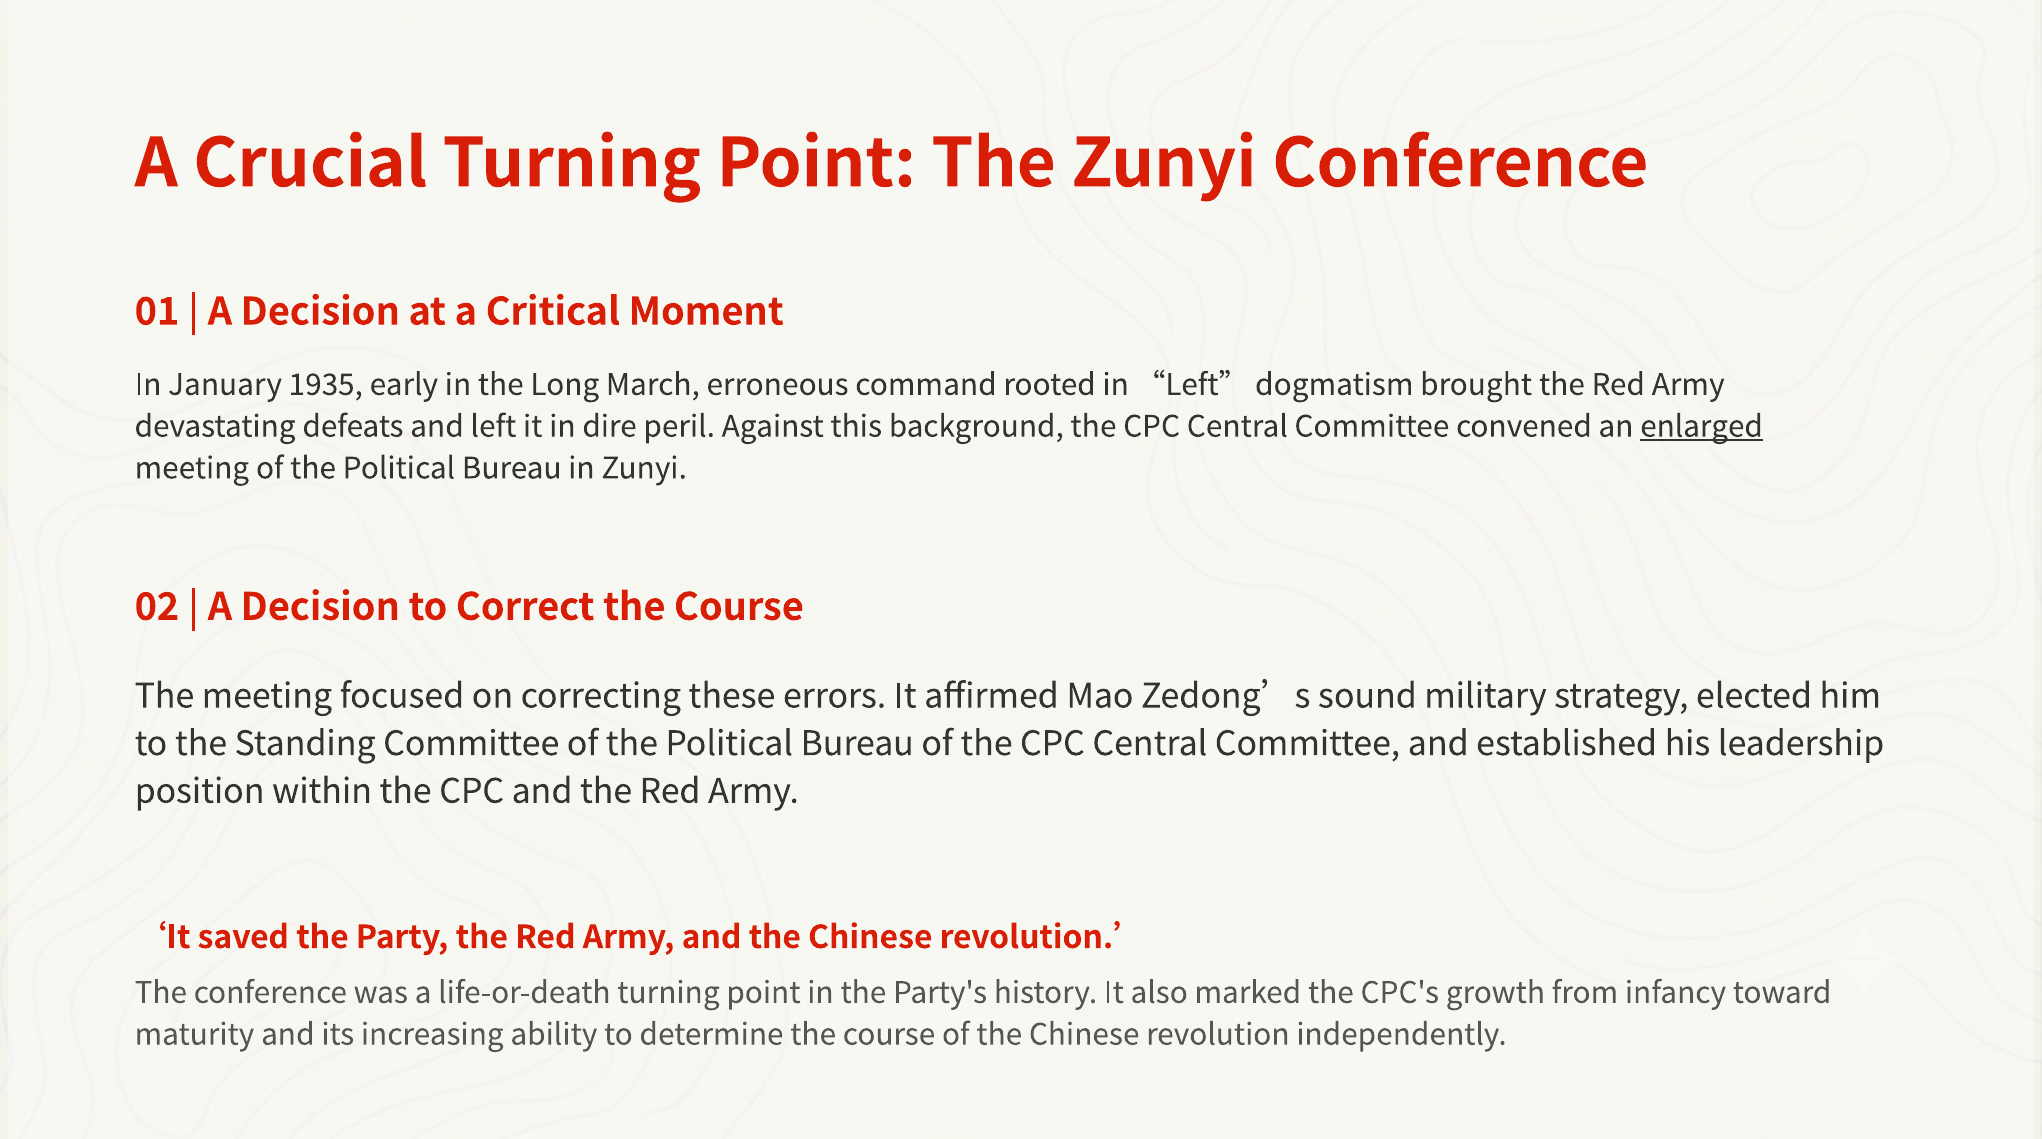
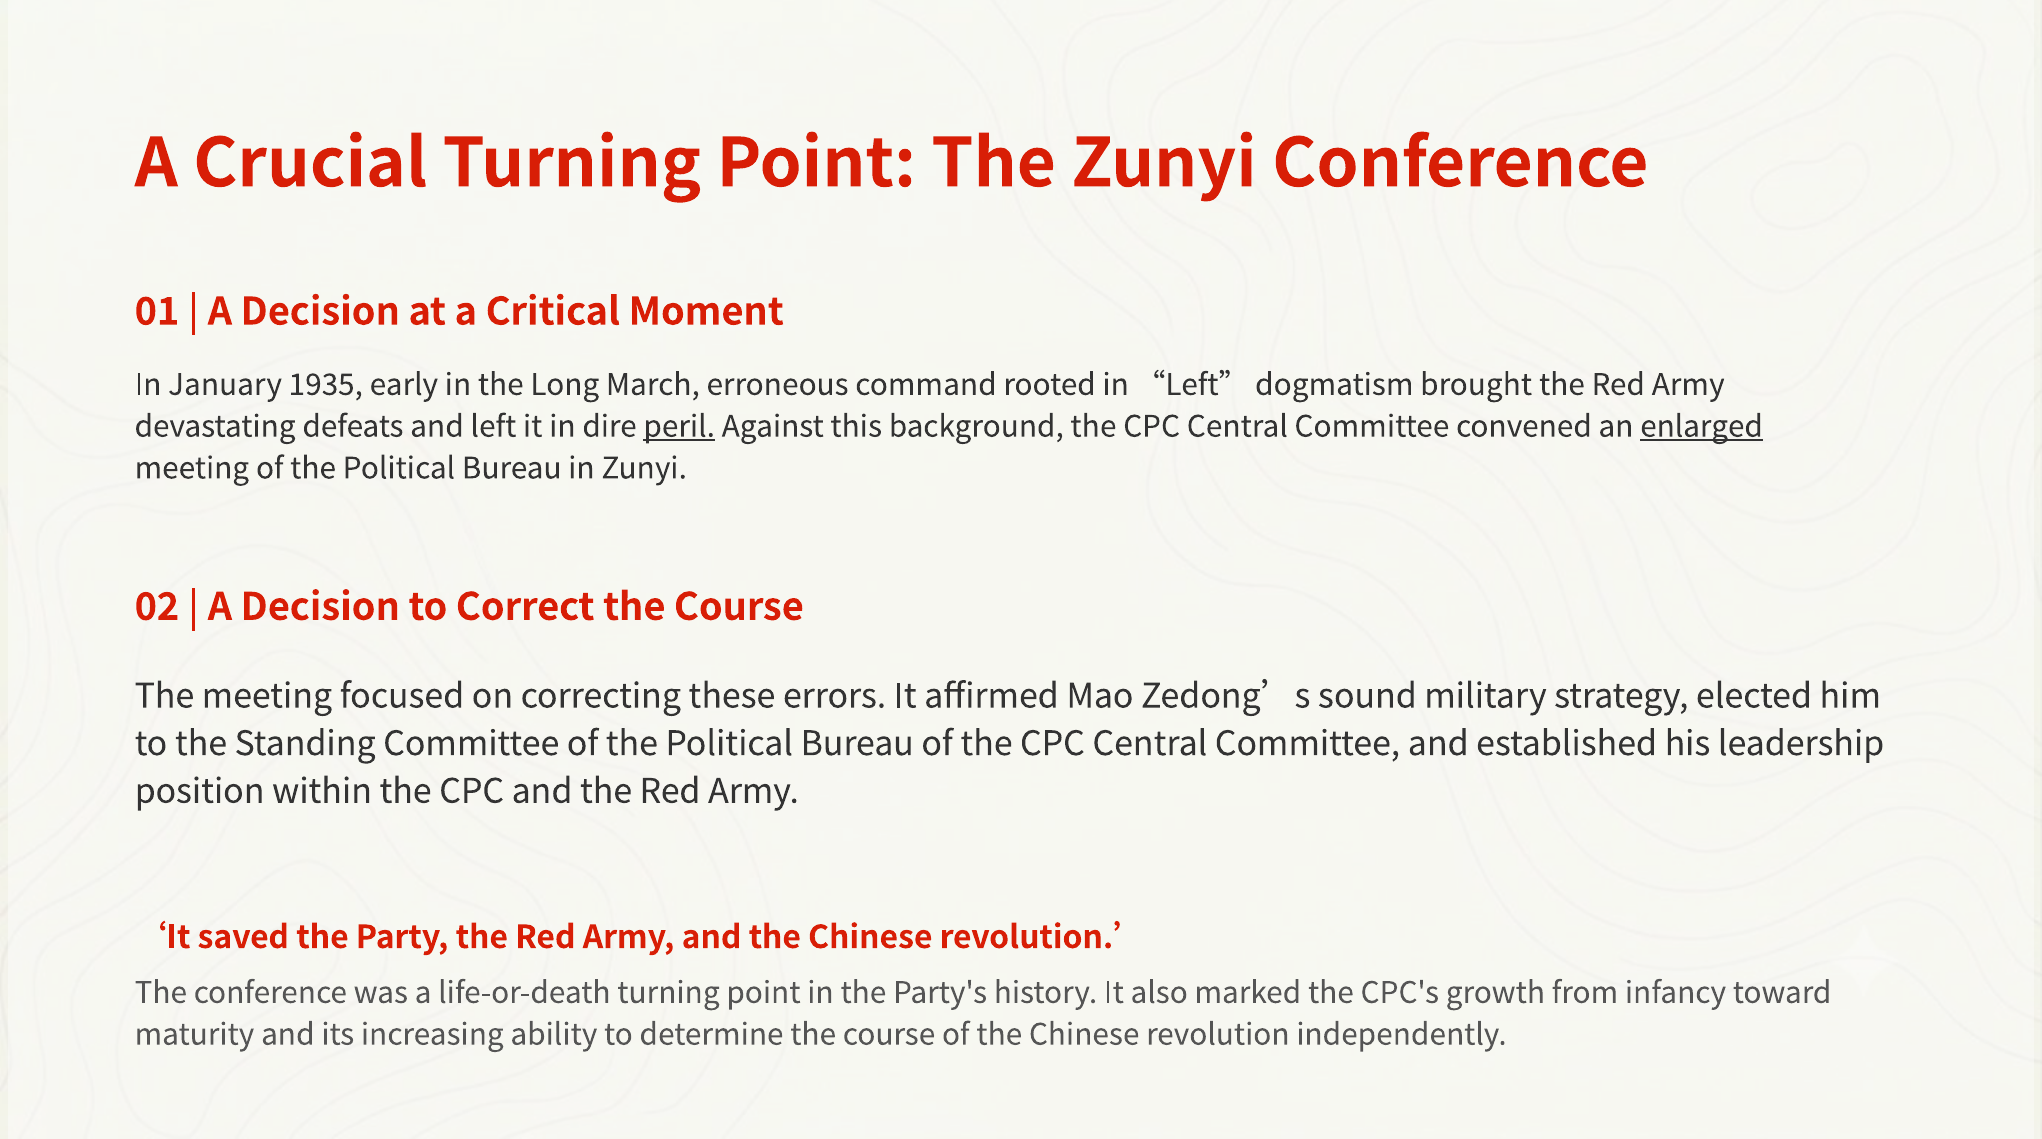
peril underline: none -> present (679, 427)
